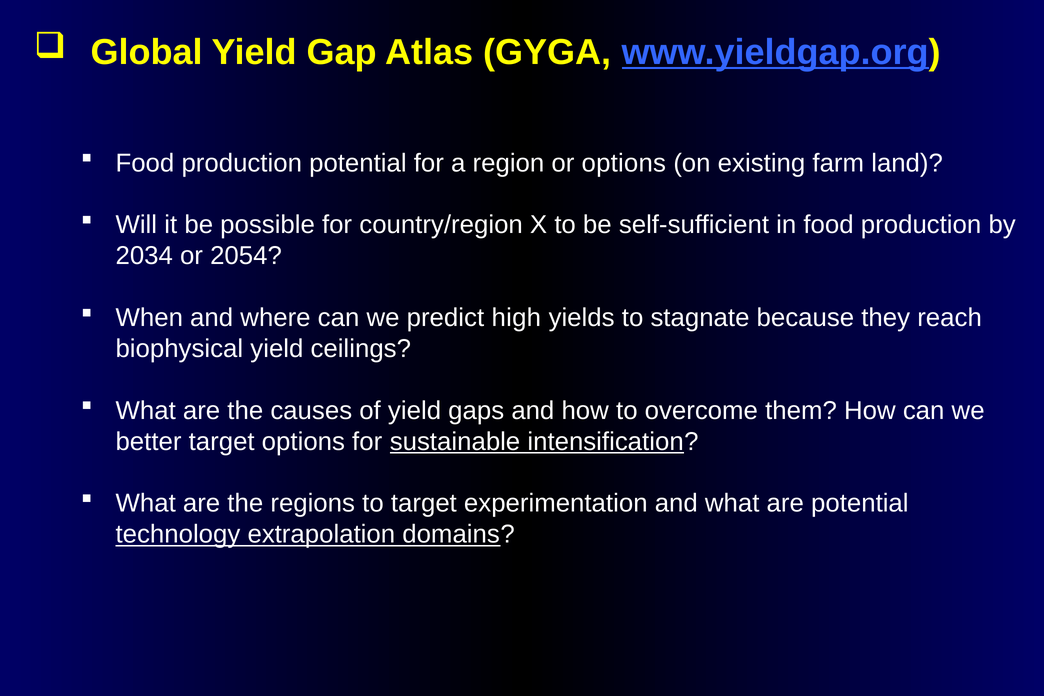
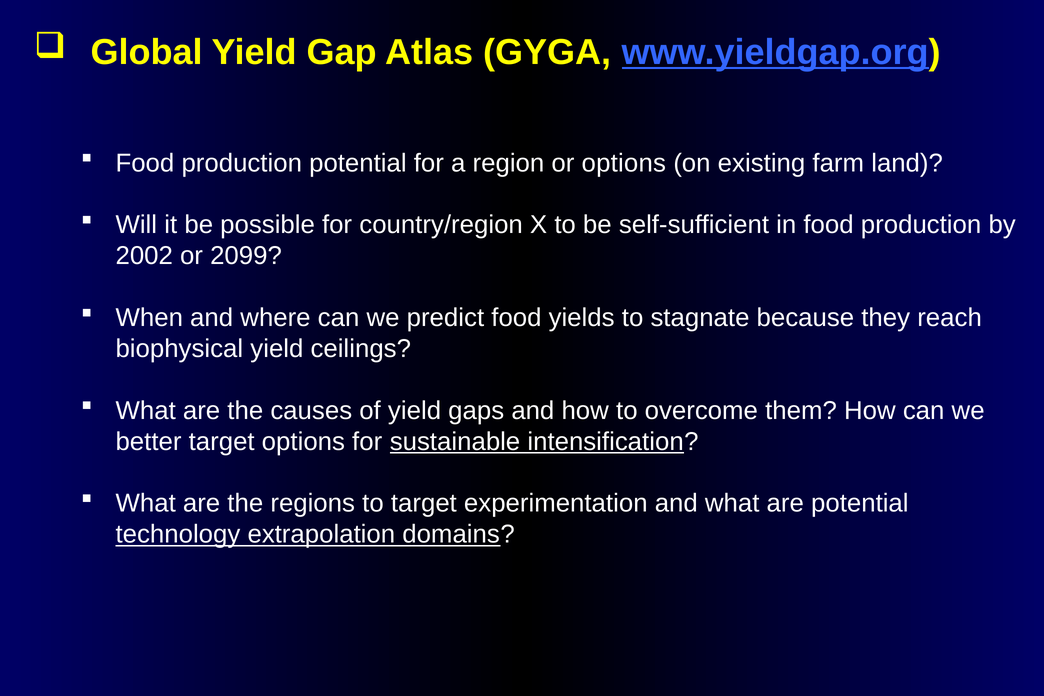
2034: 2034 -> 2002 (144, 256)
2054: 2054 -> 2099 (246, 256)
predict high: high -> food (516, 318)
